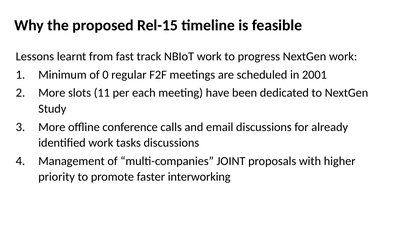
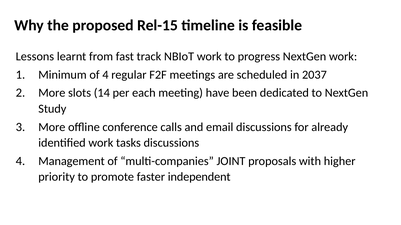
of 0: 0 -> 4 (105, 75)
2001: 2001 -> 2037 (314, 75)
11: 11 -> 14 (102, 93)
interworking: interworking -> independent (199, 177)
